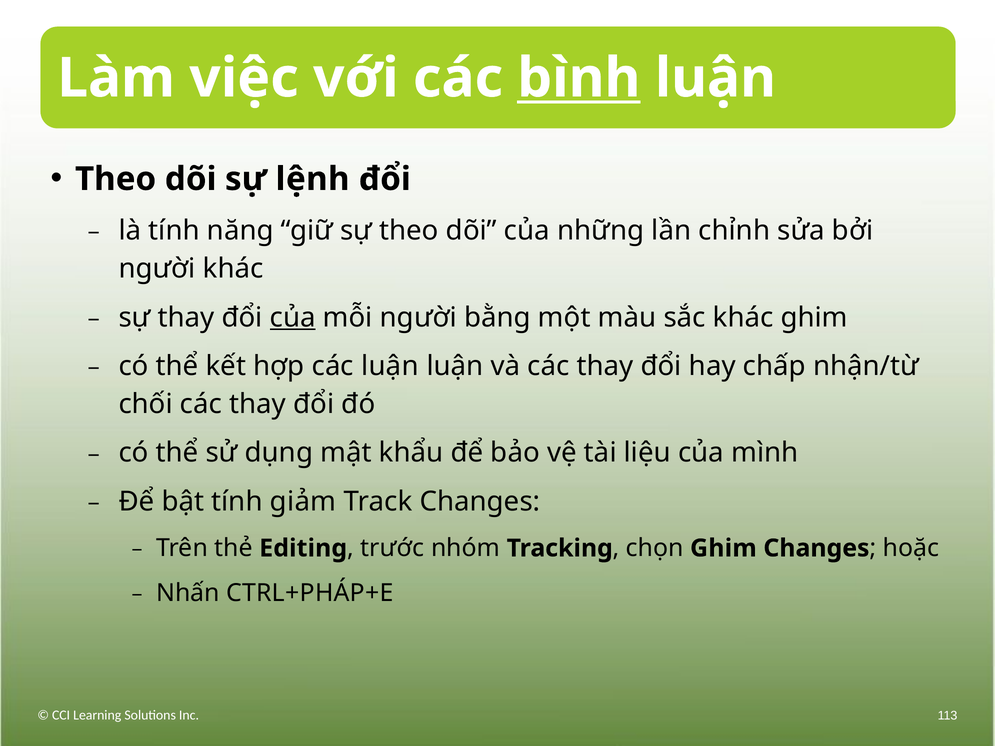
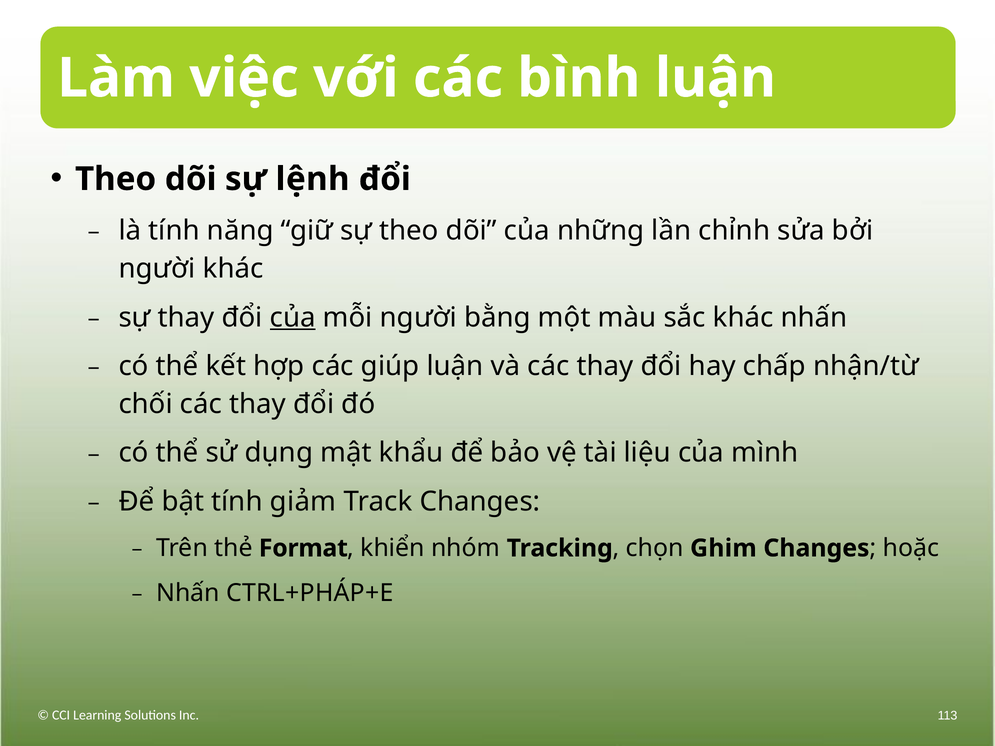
bình underline: present -> none (579, 78)
khác ghim: ghim -> nhấn (814, 317)
các luận: luận -> giúp (390, 366)
Editing: Editing -> Format (303, 548)
trước: trước -> khiển (392, 548)
